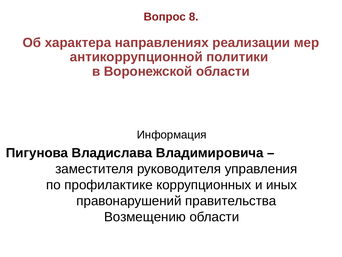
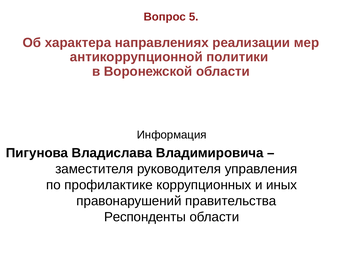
8: 8 -> 5 (194, 17)
Возмещению: Возмещению -> Респонденты (145, 217)
